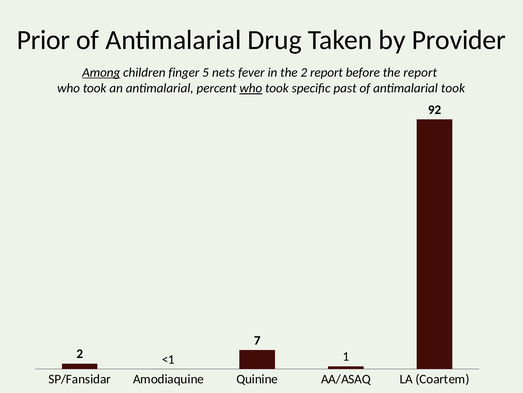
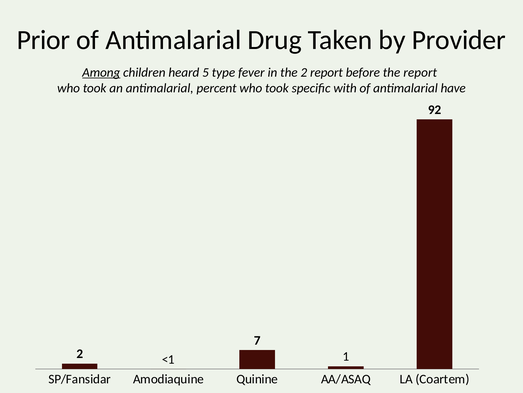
finger: finger -> heard (184, 72)
nets: nets -> type (223, 72)
who underline: present -> none (251, 88)
past: past -> with (345, 88)
antimalarial took: took -> have (453, 88)
